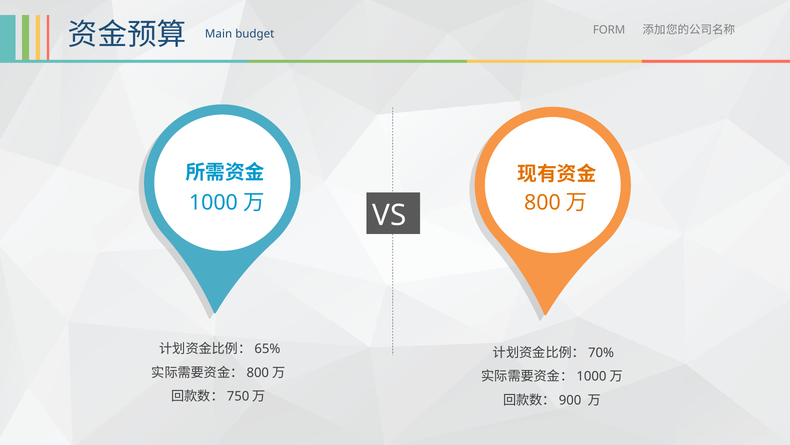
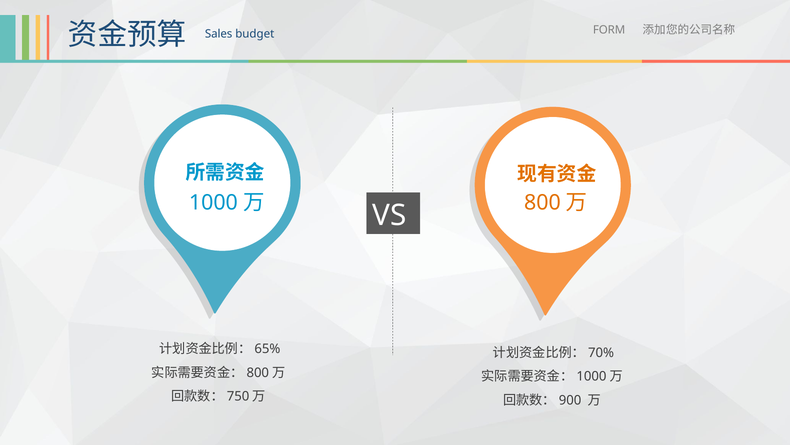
Main: Main -> Sales (219, 34)
